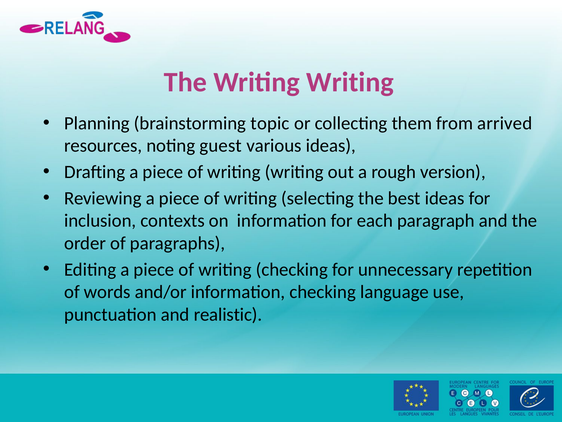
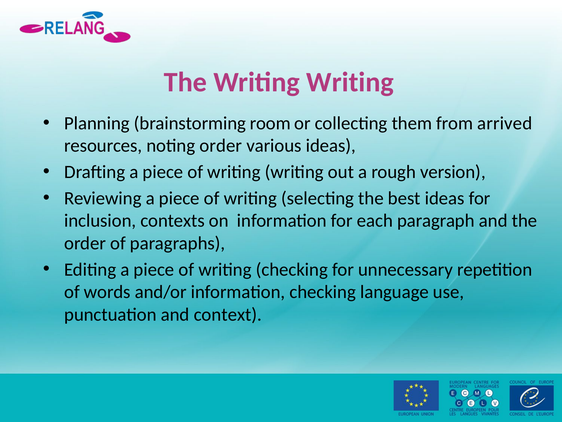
topic: topic -> room (270, 123)
noting guest: guest -> order (221, 146)
realistic: realistic -> context (228, 314)
